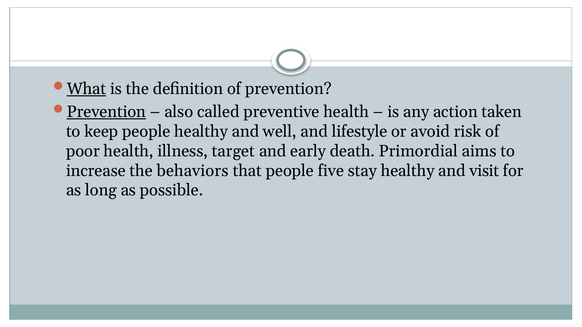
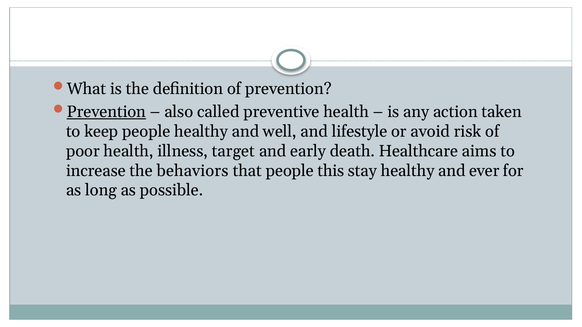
What underline: present -> none (86, 89)
Primordial: Primordial -> Healthcare (418, 151)
five: five -> this (331, 171)
visit: visit -> ever (484, 171)
